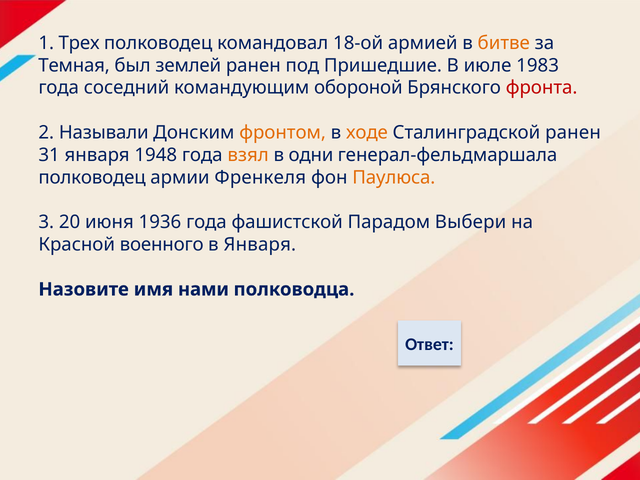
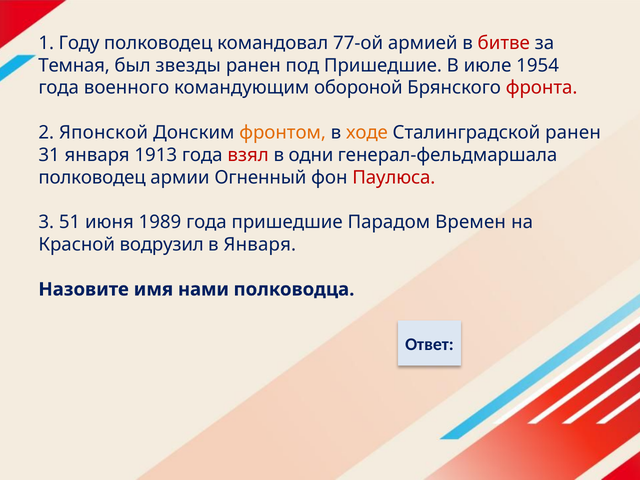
Трех: Трех -> Году (79, 43)
18-ой: 18-ой -> 77-ой (358, 43)
битве colour: orange -> red (504, 43)
землей: землей -> звезды (188, 65)
1983: 1983 -> 1954 (538, 65)
соседний: соседний -> военного (127, 88)
Называли: Называли -> Японской (104, 133)
1948: 1948 -> 1913 (156, 155)
взял colour: orange -> red (248, 155)
Френкеля: Френкеля -> Огненный (260, 177)
Паулюса colour: orange -> red (394, 177)
20: 20 -> 51 (70, 222)
1936: 1936 -> 1989 (160, 222)
года фашистской: фашистской -> пришедшие (287, 222)
Выбери: Выбери -> Времен (471, 222)
военного: военного -> водрузил (162, 245)
